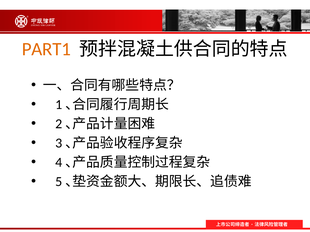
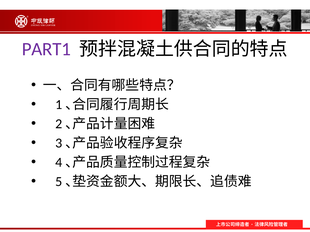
PART1 colour: orange -> purple (46, 49)
